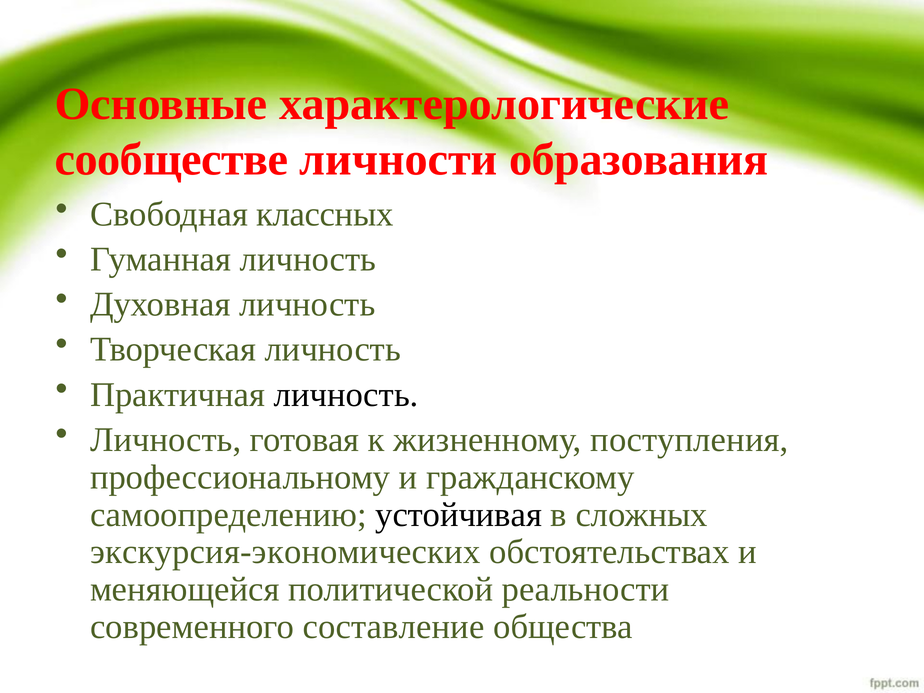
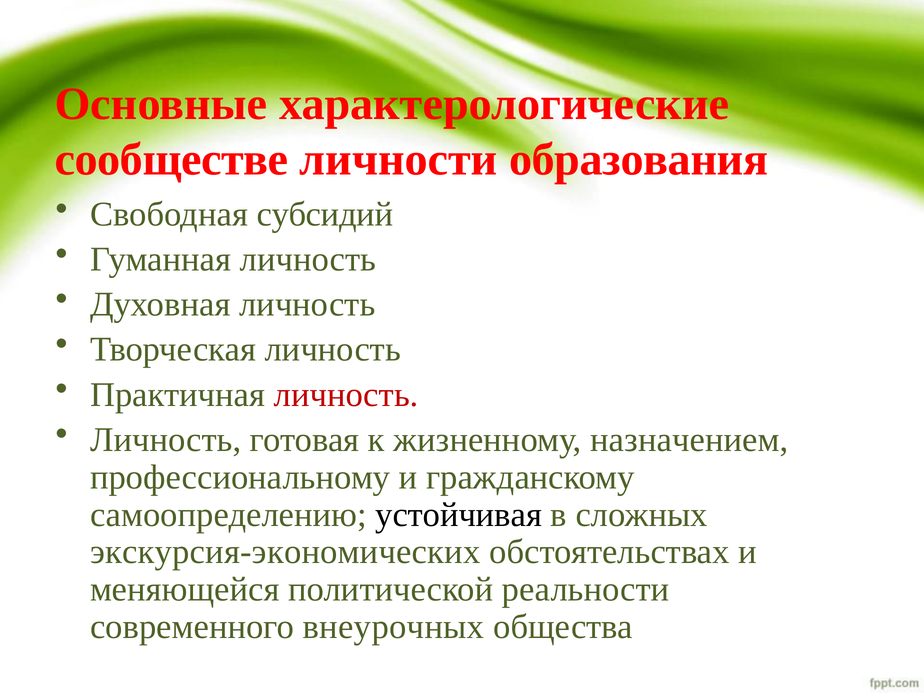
классных: классных -> субсидий (325, 214)
личность colour: black -> red (346, 395)
поступления: поступления -> назначением (689, 440)
составление: составление -> внеурочных (394, 627)
